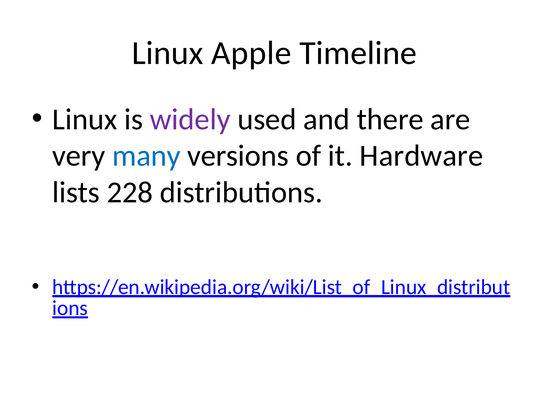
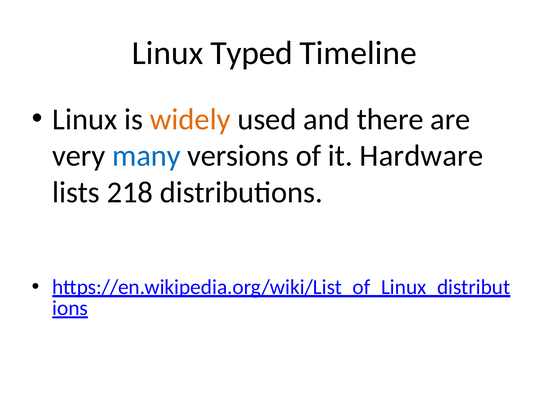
Apple: Apple -> Typed (252, 53)
widely colour: purple -> orange (190, 119)
228: 228 -> 218 (130, 192)
